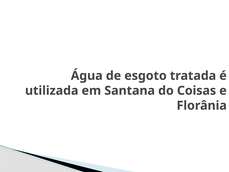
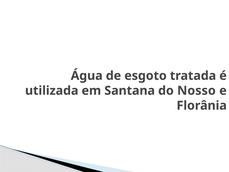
Coisas: Coisas -> Nosso (196, 91)
